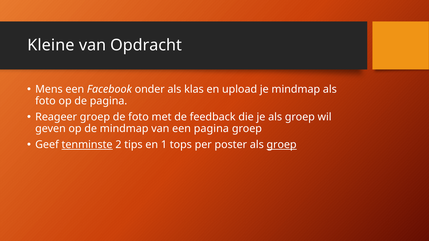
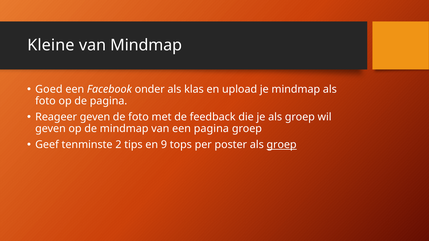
van Opdracht: Opdracht -> Mindmap (146, 45)
Mens: Mens -> Goed (49, 90)
Reageer groep: groep -> geven (95, 117)
tenminste underline: present -> none (87, 145)
1: 1 -> 9 (164, 145)
